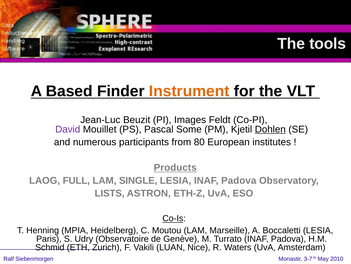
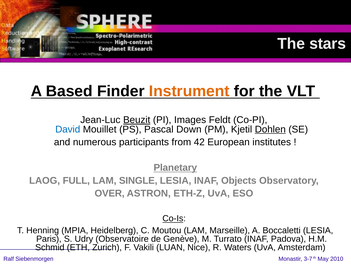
tools: tools -> stars (328, 43)
Beuzit underline: none -> present (137, 120)
David colour: purple -> blue (68, 129)
Some: Some -> Down (189, 129)
80: 80 -> 42 (199, 142)
Products: Products -> Planetary (175, 167)
LESIA INAF Padova: Padova -> Objects (239, 180)
LISTS: LISTS -> OVER (110, 193)
